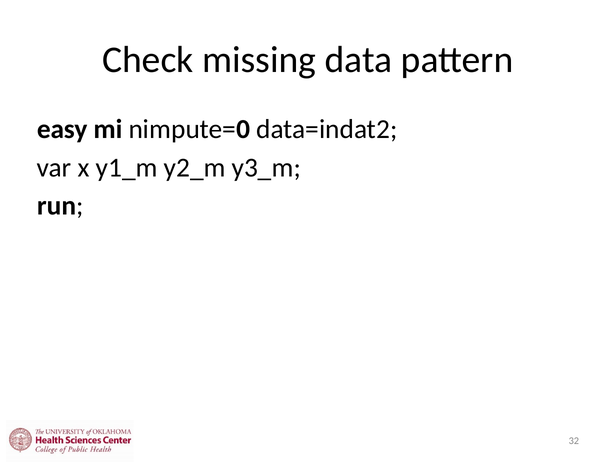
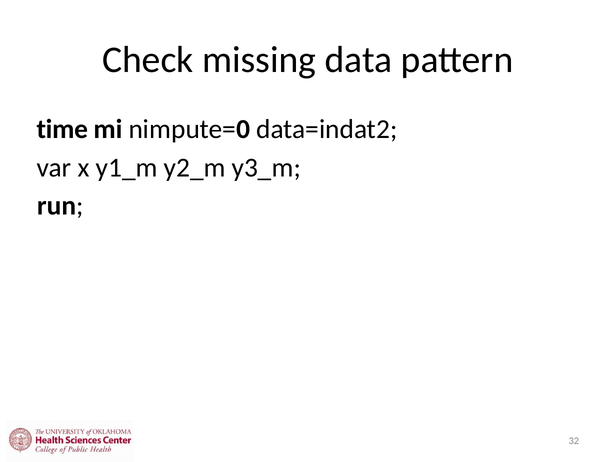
easy: easy -> time (62, 129)
